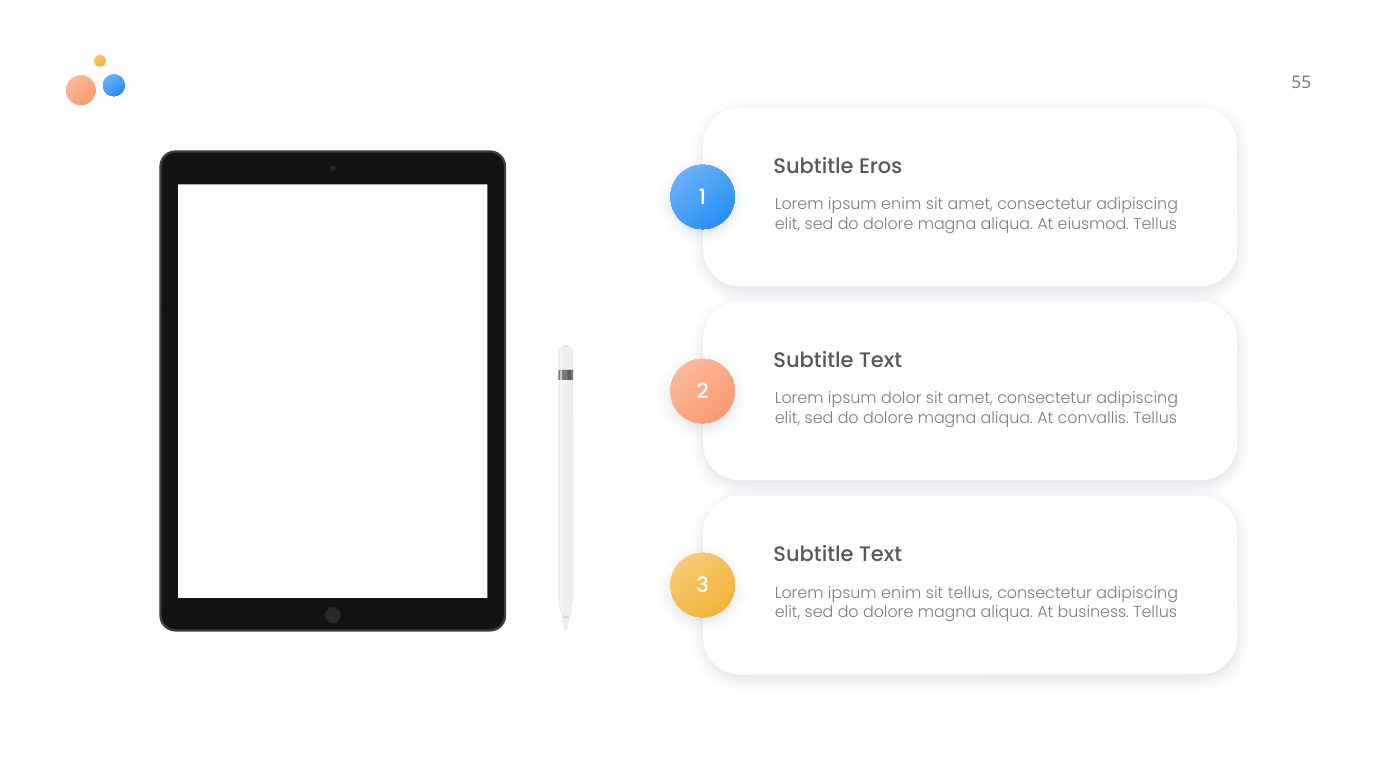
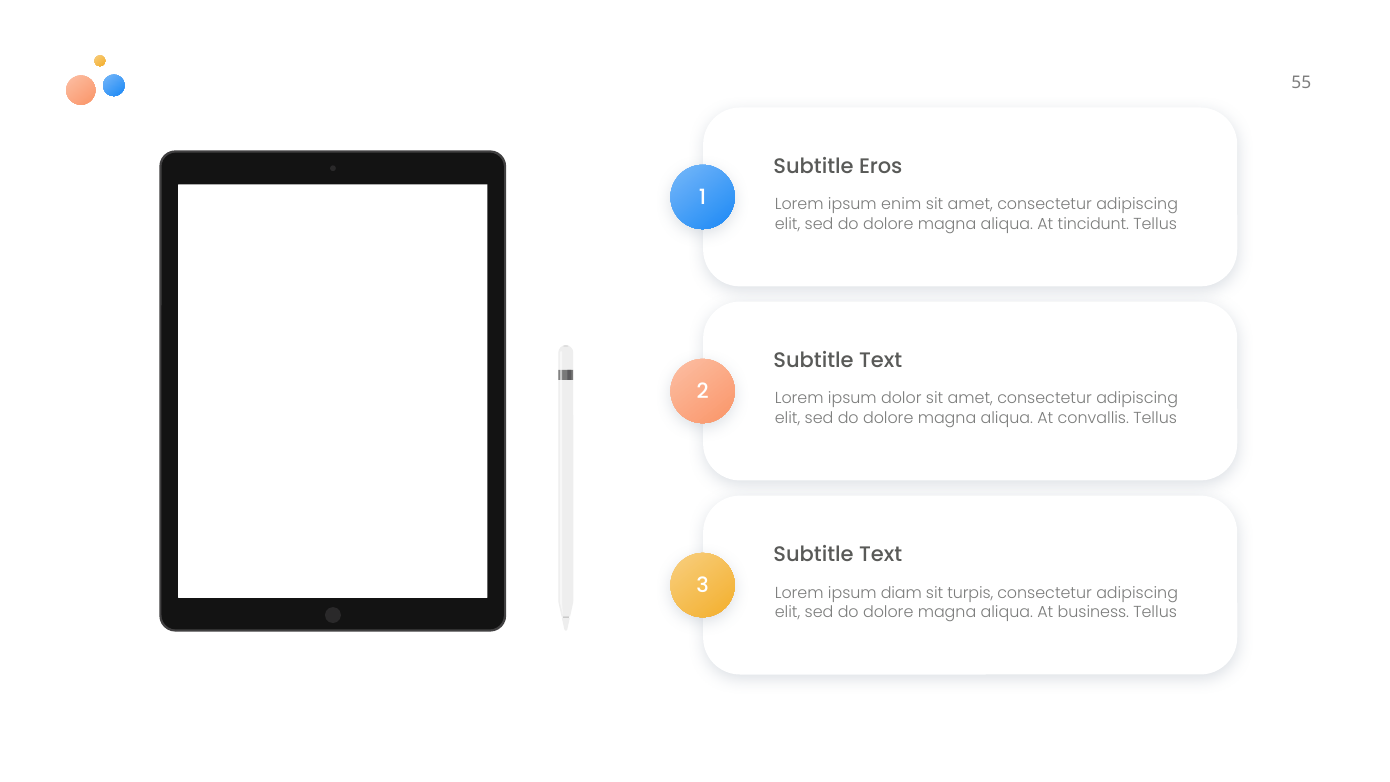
eiusmod: eiusmod -> tincidunt (1093, 224)
enim: enim -> diam (901, 593)
sit tellus: tellus -> turpis (970, 593)
